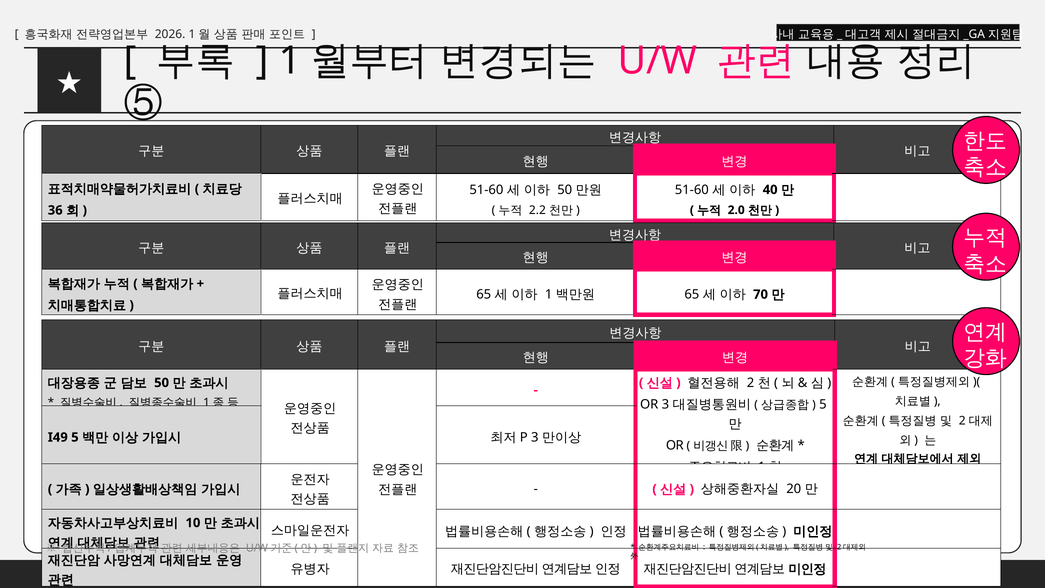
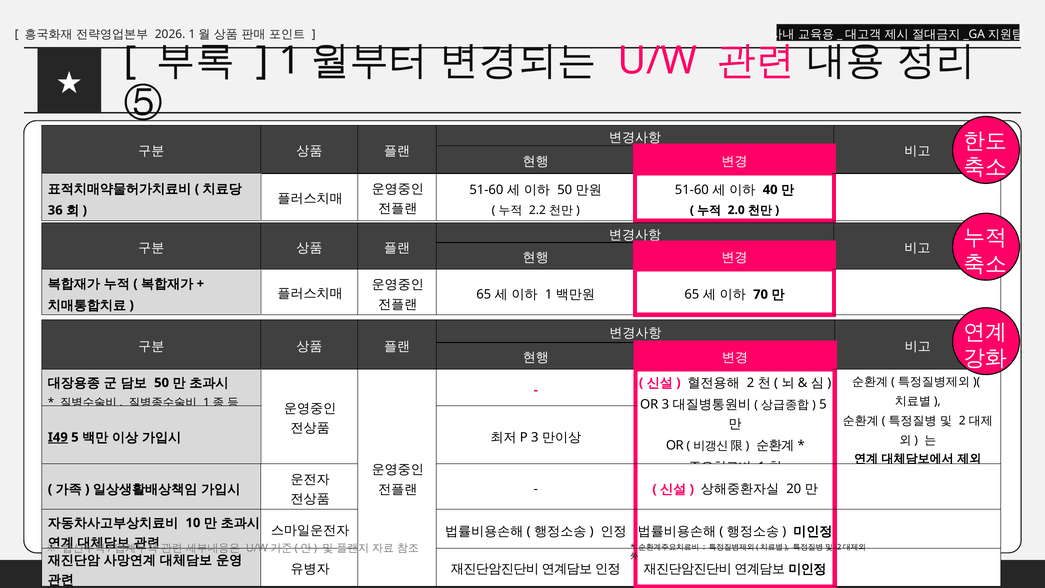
I49 underline: none -> present (58, 437)
